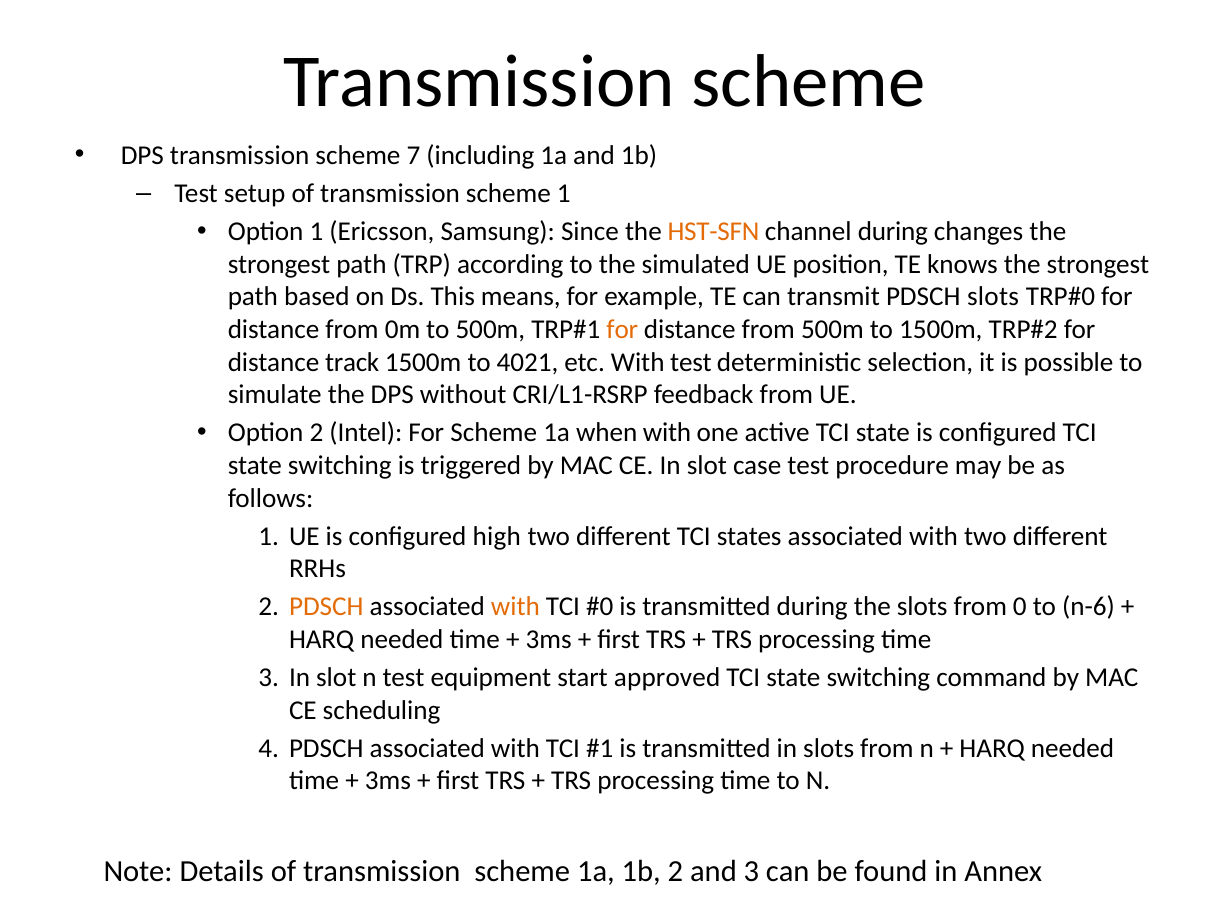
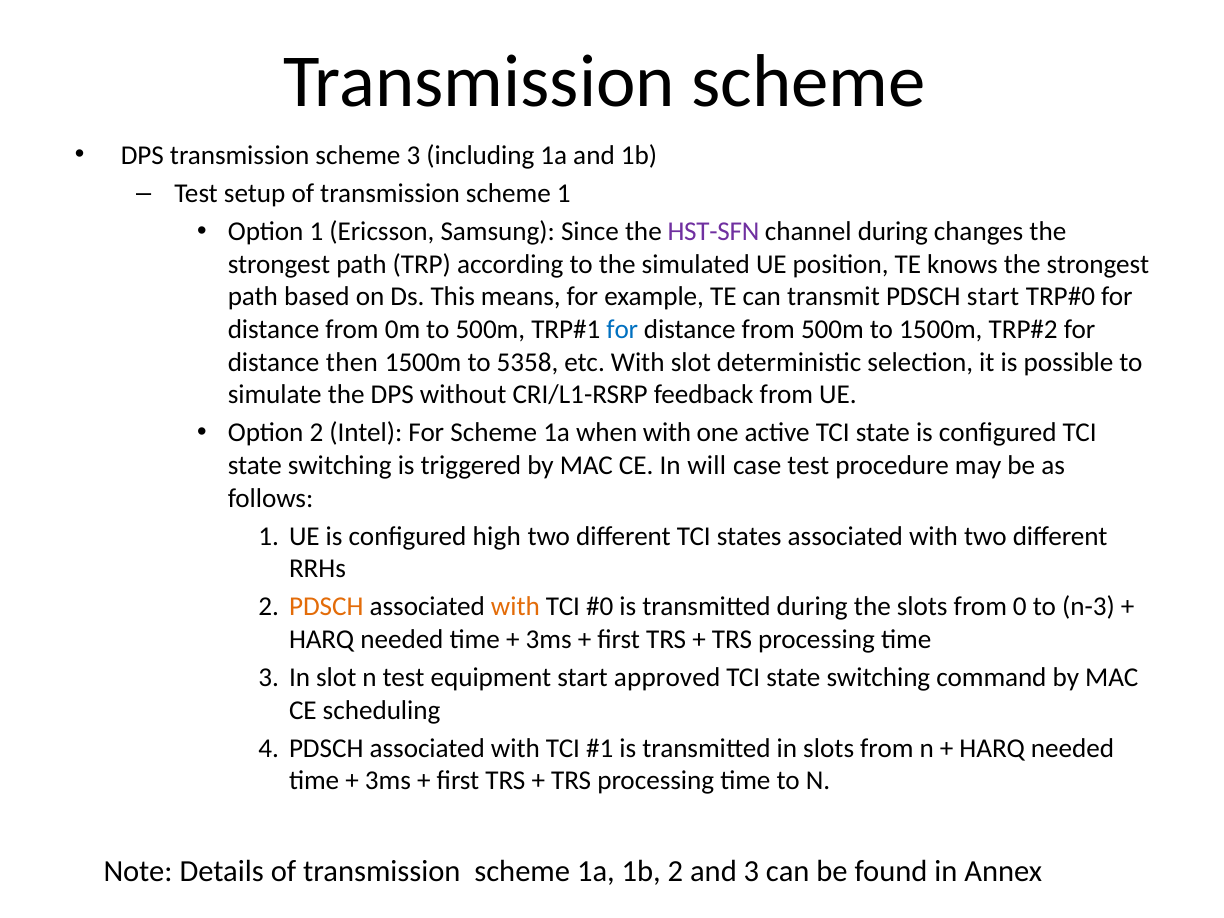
scheme 7: 7 -> 3 (413, 156)
HST-SFN colour: orange -> purple (713, 232)
PDSCH slots: slots -> start (993, 297)
for colour: orange -> blue (622, 330)
track: track -> then (352, 362)
4021: 4021 -> 5358 (528, 362)
With test: test -> slot (691, 362)
CE In slot: slot -> will (707, 466)
n-6: n-6 -> n-3 (1088, 607)
